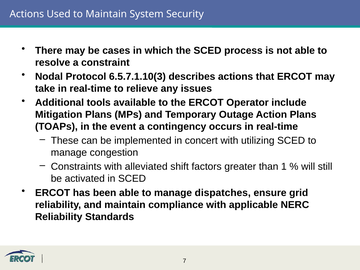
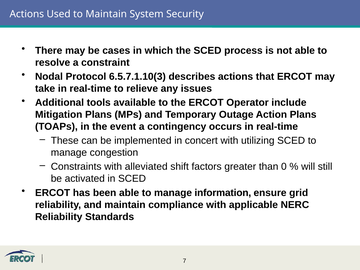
1: 1 -> 0 (284, 167)
dispatches: dispatches -> information (223, 193)
